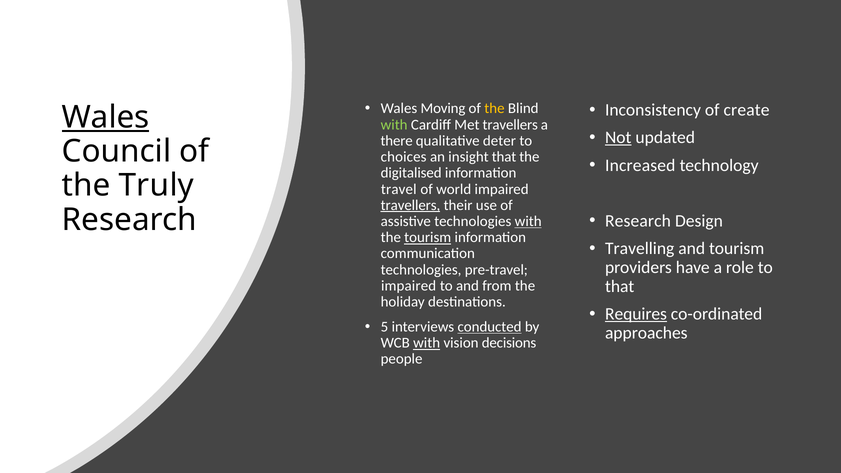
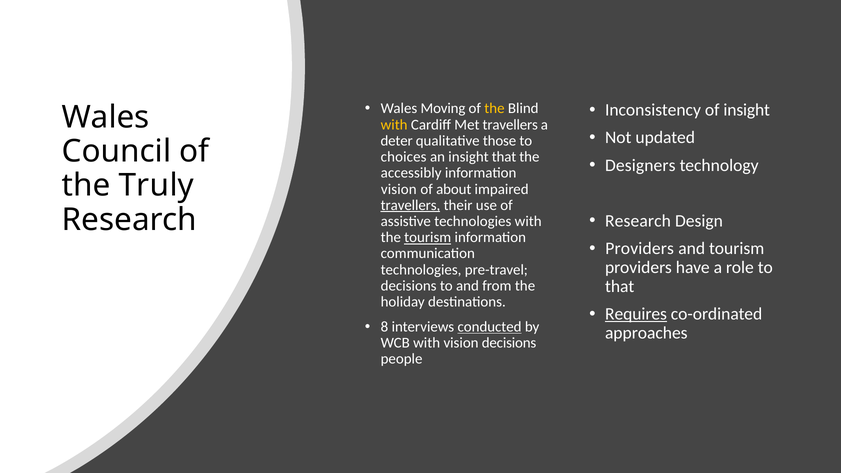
of create: create -> insight (747, 110)
Wales underline: present -> none (106, 117)
with colour: light green -> yellow (394, 125)
Not underline: present -> none (618, 138)
there: there -> deter (397, 141)
deter: deter -> those (500, 141)
Increased: Increased -> Designers (640, 165)
digitalised: digitalised -> accessibly (411, 173)
travel: travel -> vision (399, 189)
world: world -> about (454, 189)
with underline: present -> none (528, 221)
Travelling: Travelling -> Providers (640, 249)
impaired: impaired -> decisions (409, 286)
5: 5 -> 8 (384, 327)
with underline: present -> none (427, 343)
